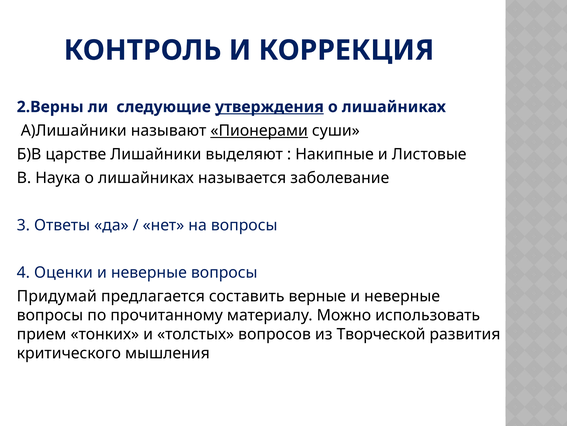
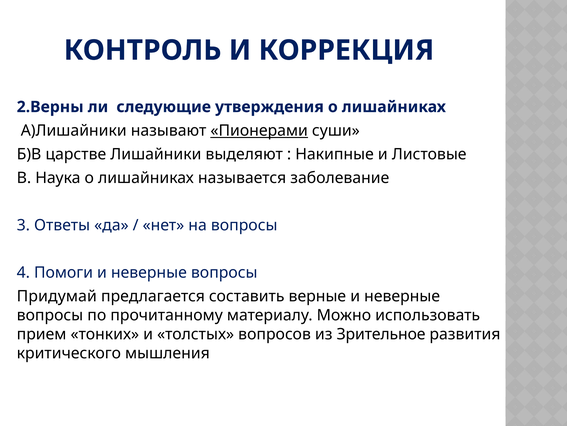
утверждения underline: present -> none (269, 107)
Оценки: Оценки -> Помоги (63, 272)
Творческой: Творческой -> Зрительное (381, 334)
